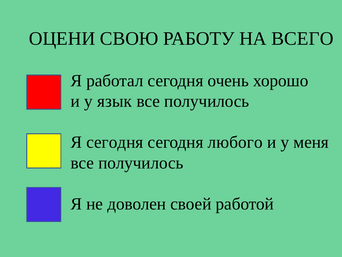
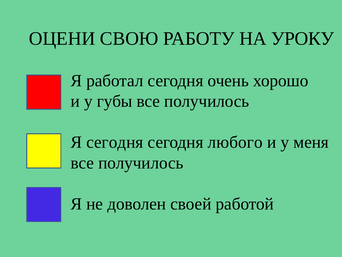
ВСЕГО: ВСЕГО -> УРОКУ (303, 38)
язык: язык -> губы (115, 101)
